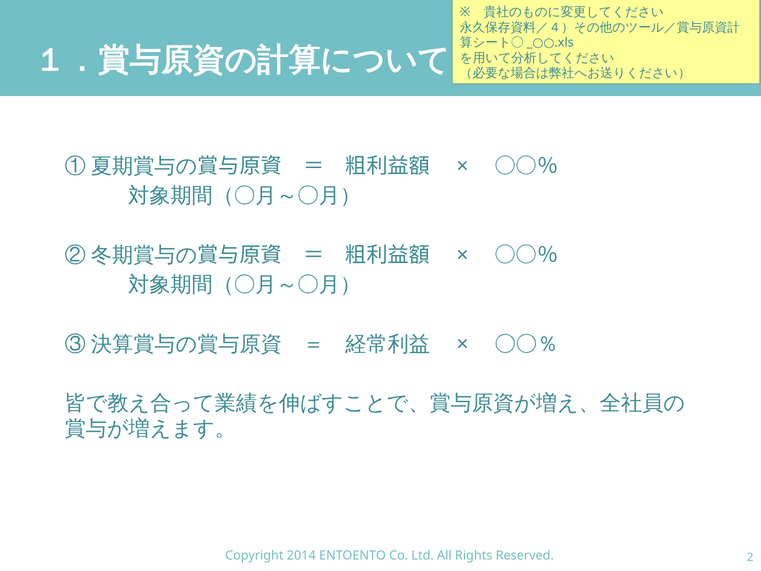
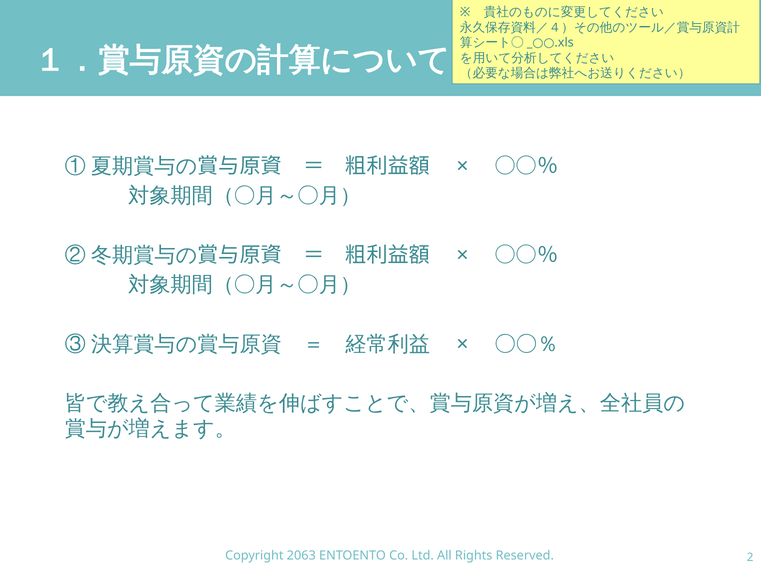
2014: 2014 -> 2063 (301, 555)
